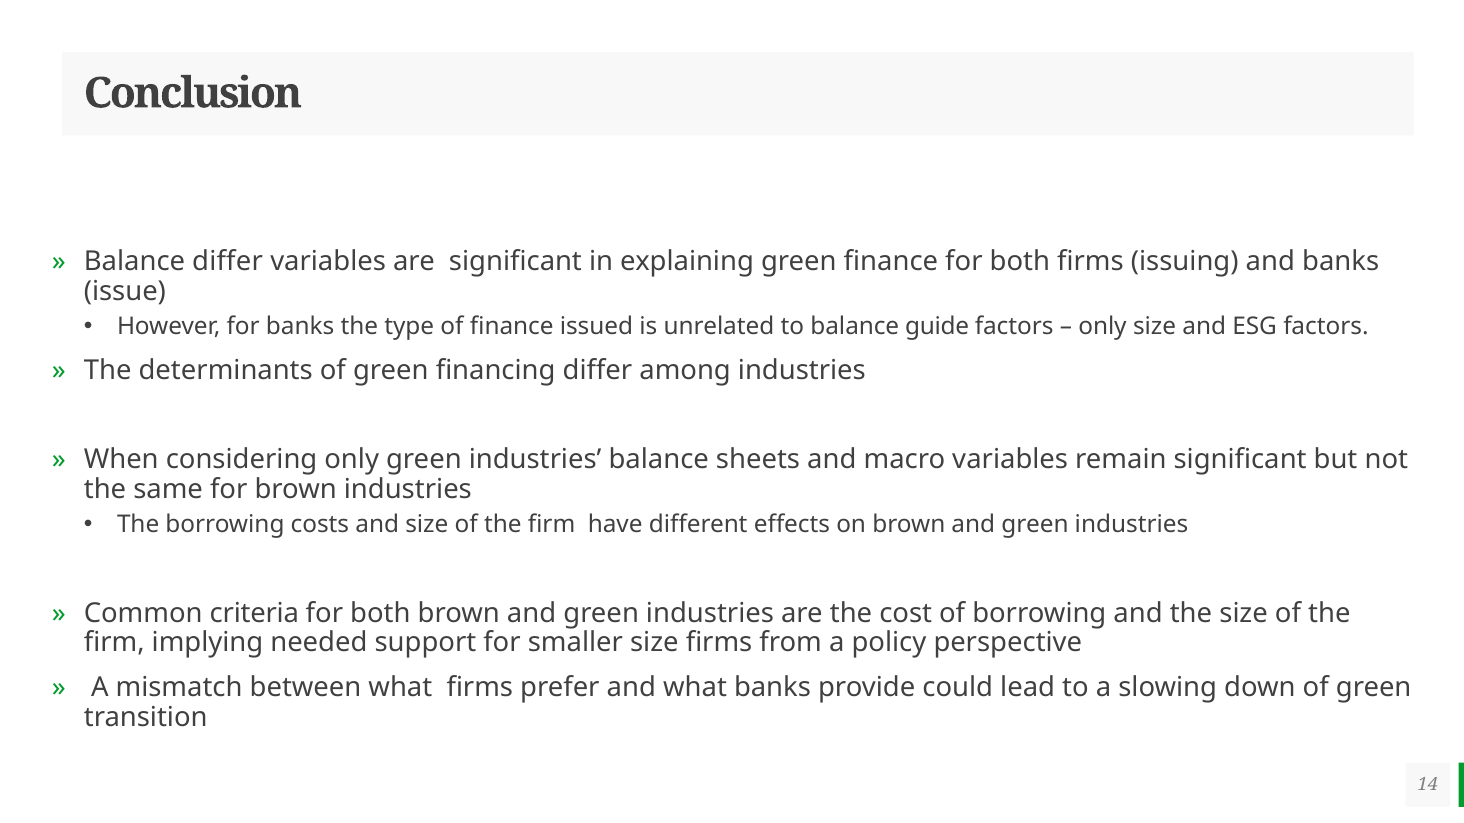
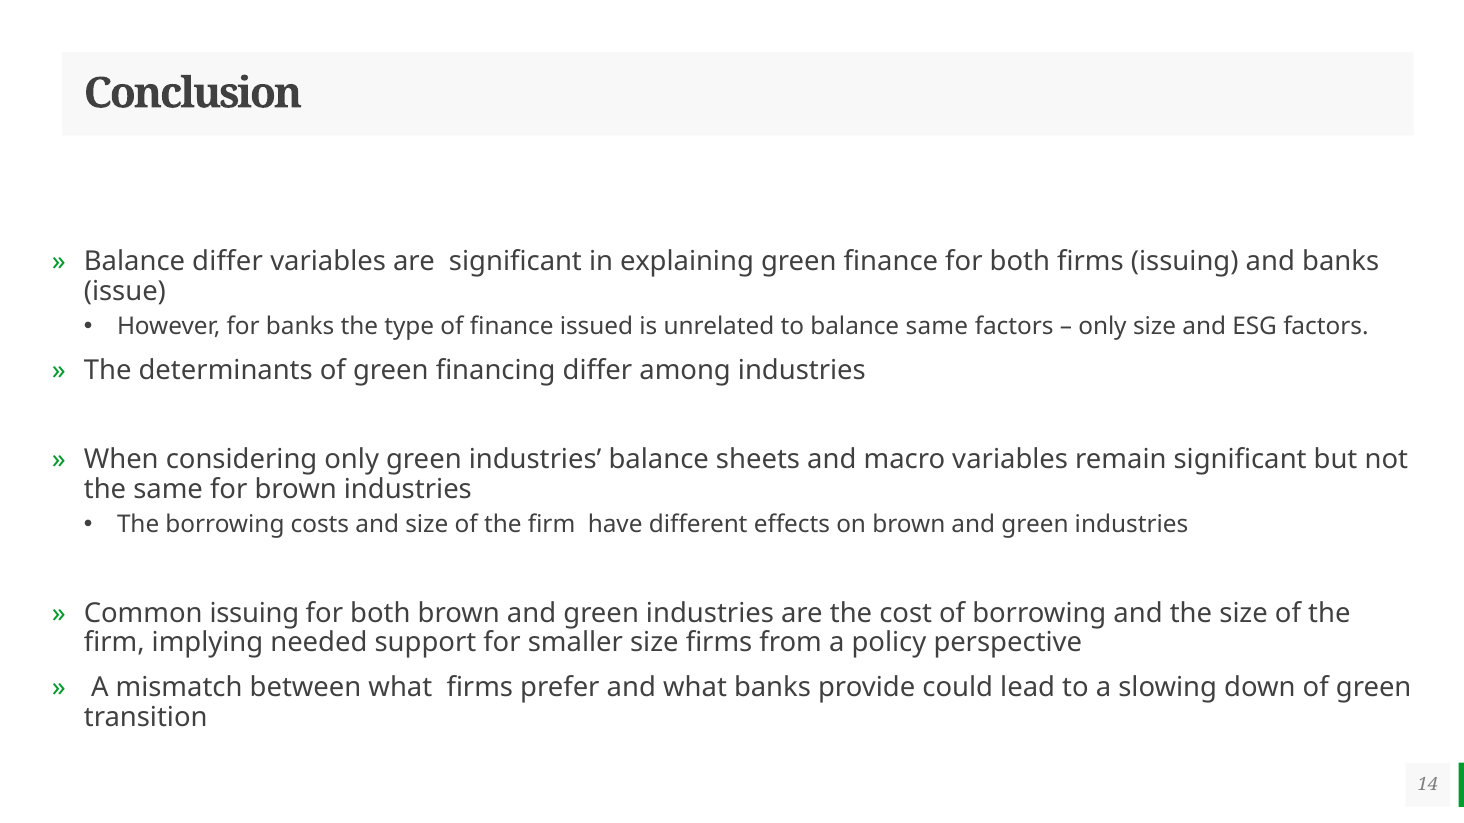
balance guide: guide -> same (937, 327)
Common criteria: criteria -> issuing (254, 613)
